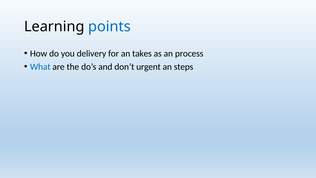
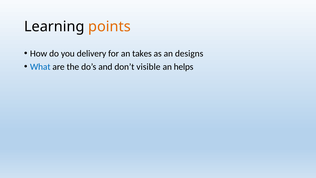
points colour: blue -> orange (109, 27)
process: process -> designs (189, 53)
urgent: urgent -> visible (148, 67)
steps: steps -> helps (184, 67)
